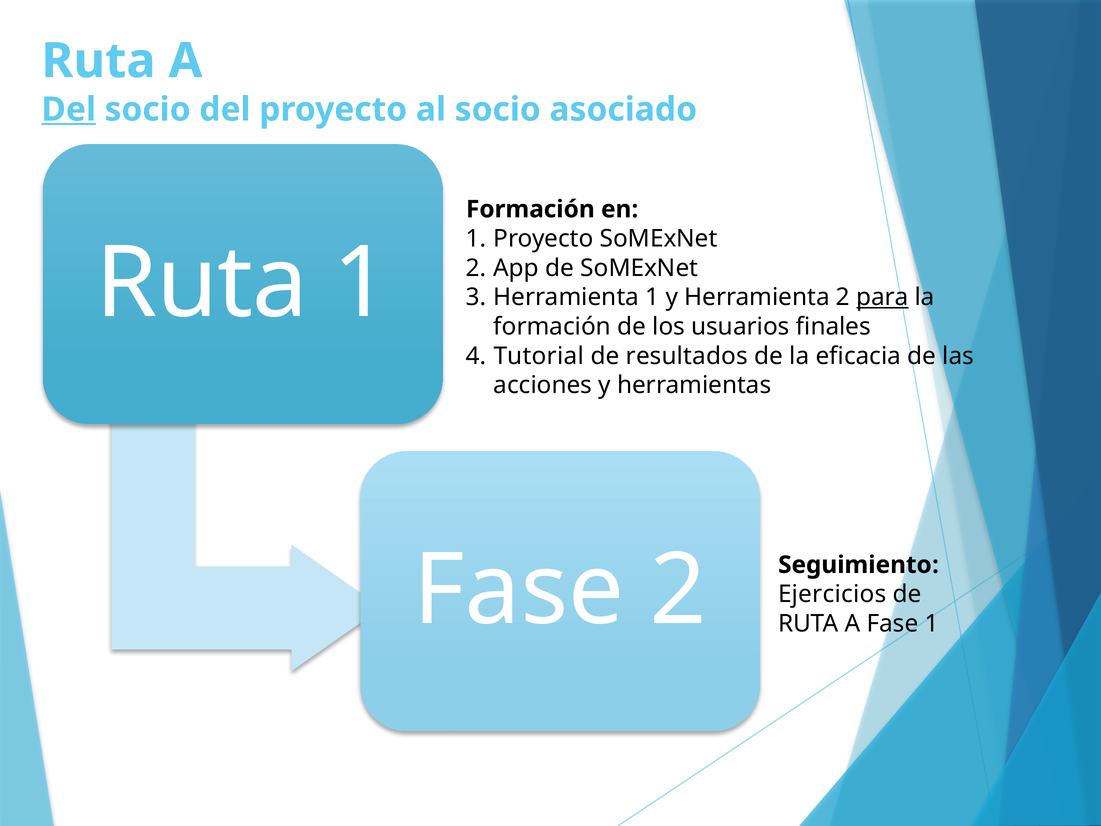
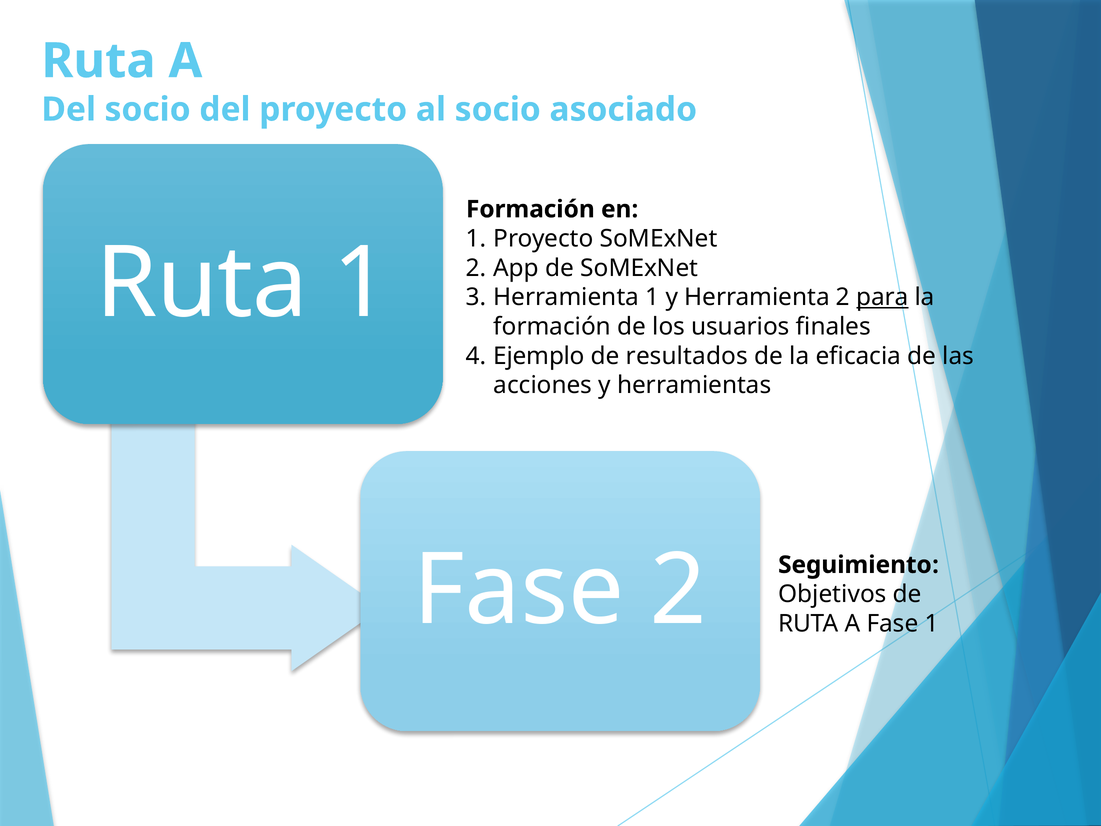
Del underline: present -> none (69, 109)
Tutorial: Tutorial -> Ejemplo (539, 356)
Ejercicios: Ejercicios -> Objetivos (832, 594)
